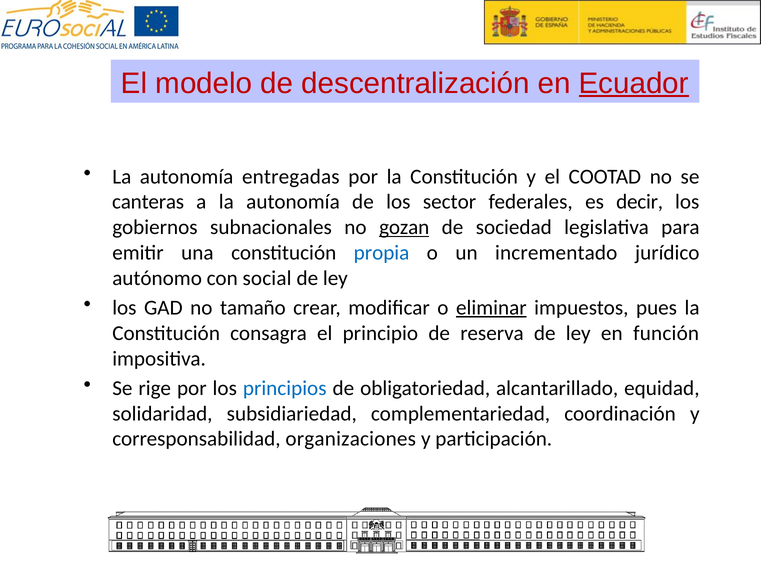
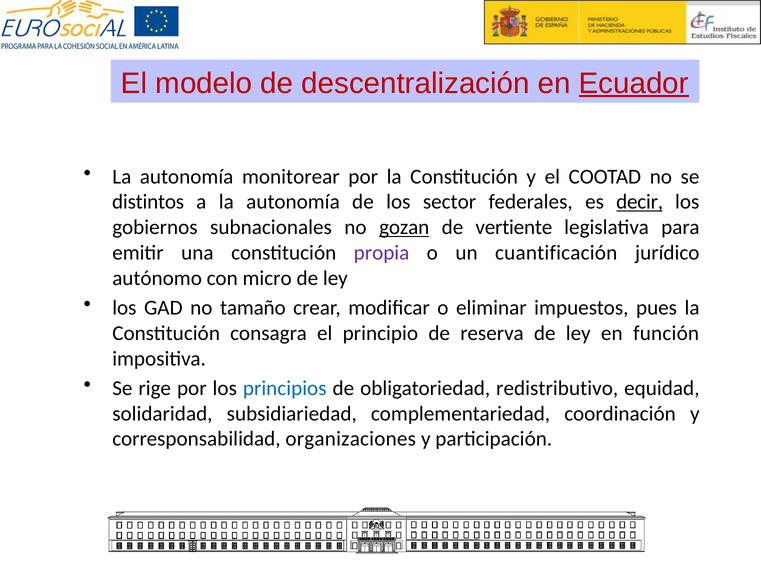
entregadas: entregadas -> monitorear (291, 177)
canteras: canteras -> distintos (148, 202)
decir underline: none -> present (640, 202)
sociedad: sociedad -> vertiente (514, 227)
propia colour: blue -> purple (382, 253)
incrementado: incrementado -> cuantificación (556, 253)
social: social -> micro (267, 278)
eliminar underline: present -> none (491, 308)
alcantarillado: alcantarillado -> redistributivo (557, 388)
